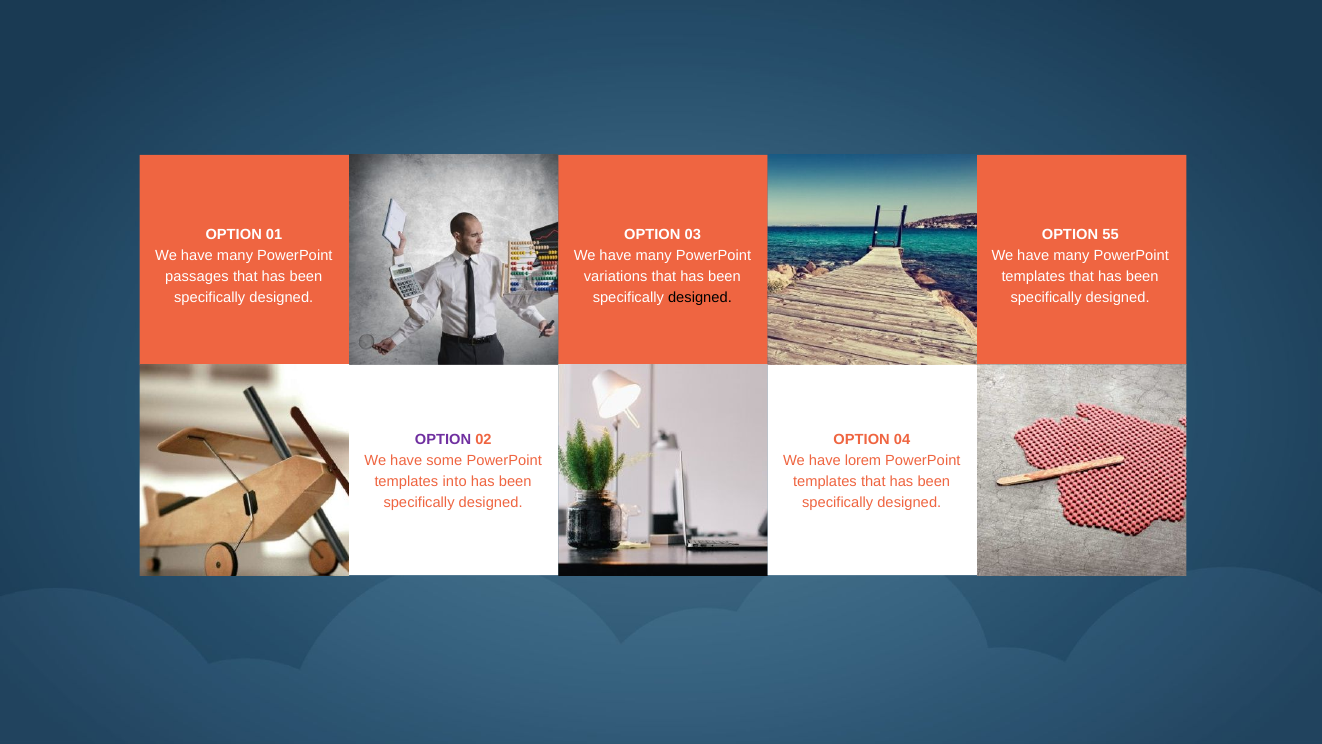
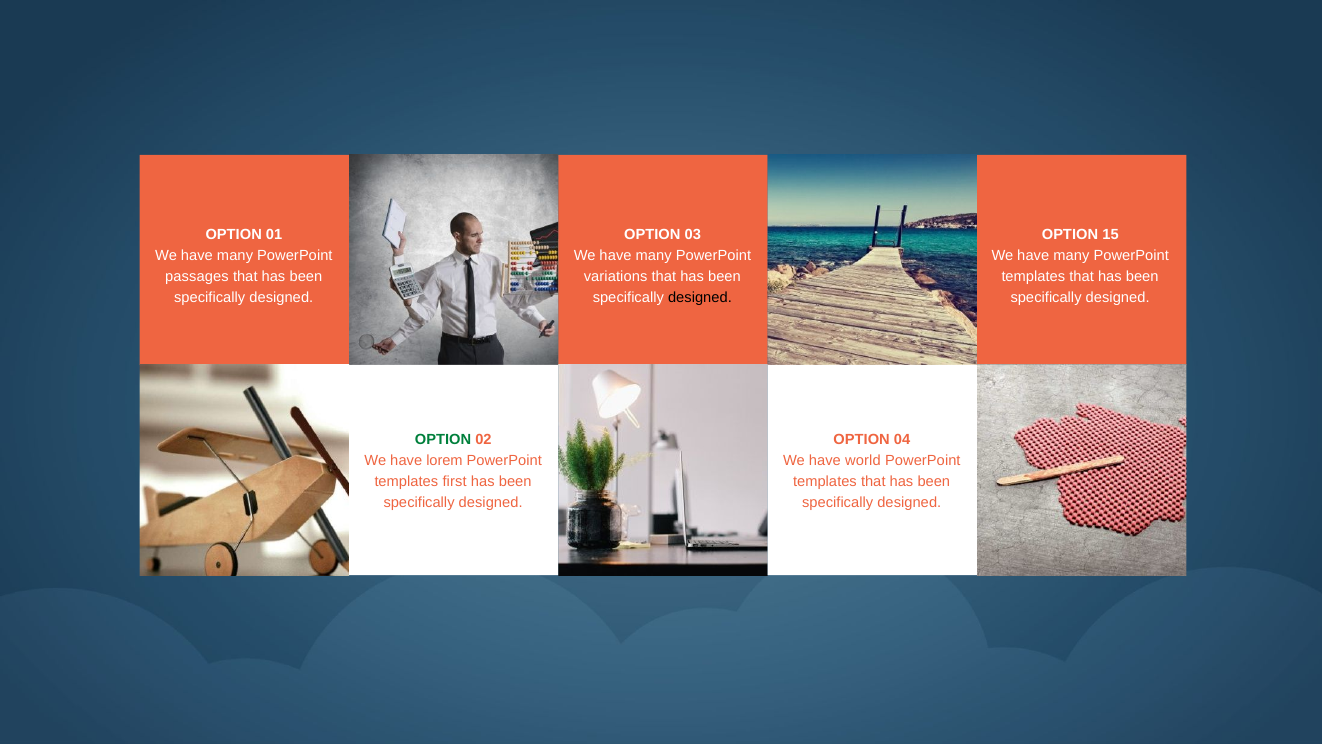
55: 55 -> 15 (1111, 234)
OPTION colour: purple -> green (443, 439)
some: some -> lorem (444, 460)
lorem: lorem -> world (863, 460)
into: into -> first (455, 481)
